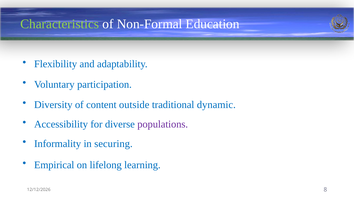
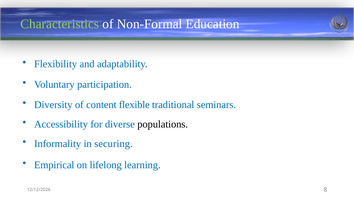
outside: outside -> flexible (134, 105)
dynamic: dynamic -> seminars (216, 105)
populations colour: purple -> black (163, 124)
